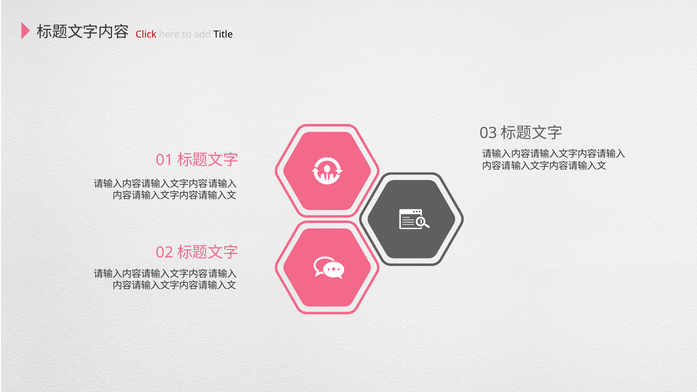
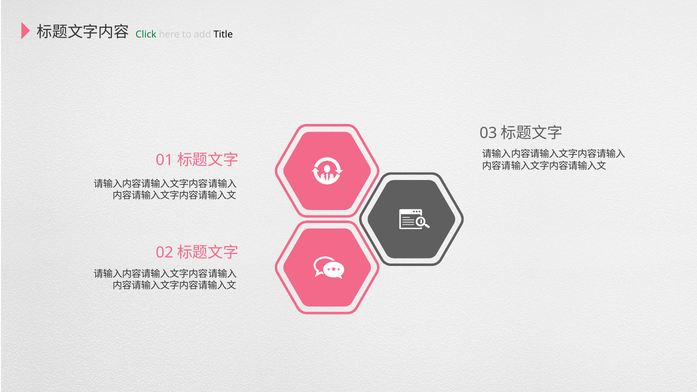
Click colour: red -> green (146, 35)
